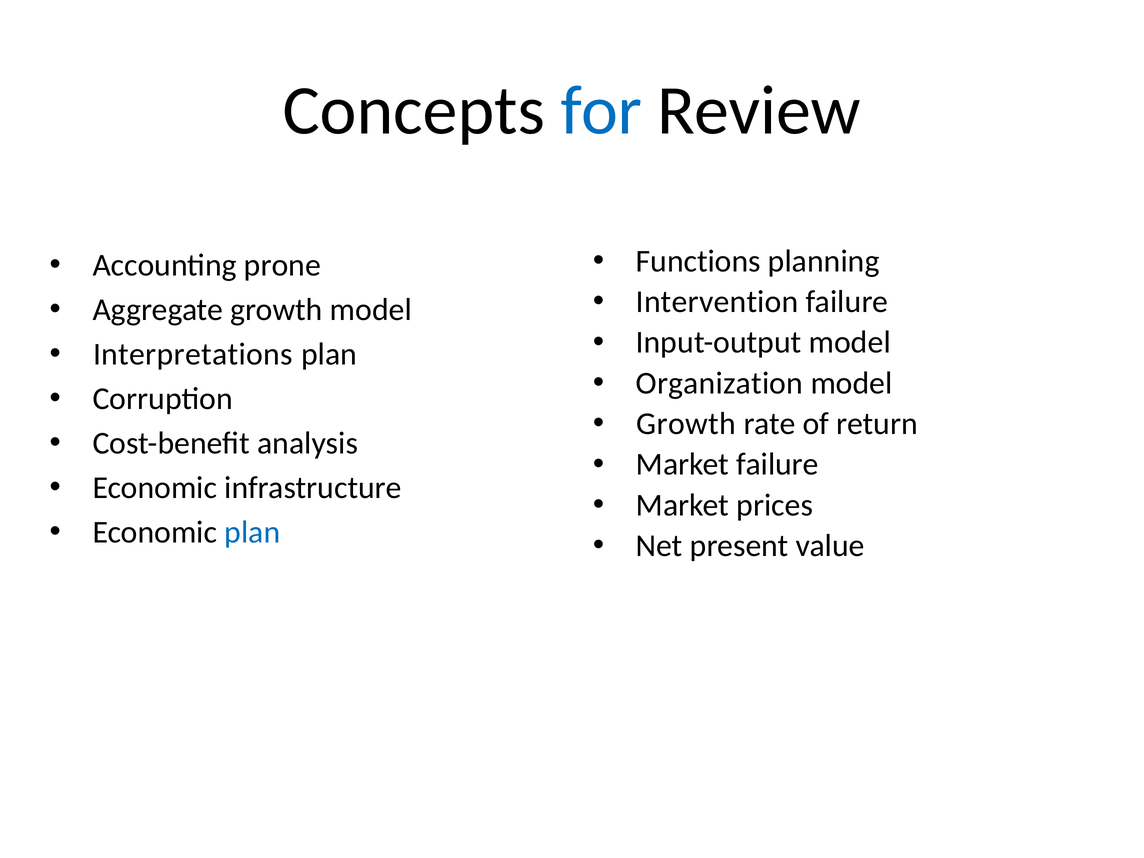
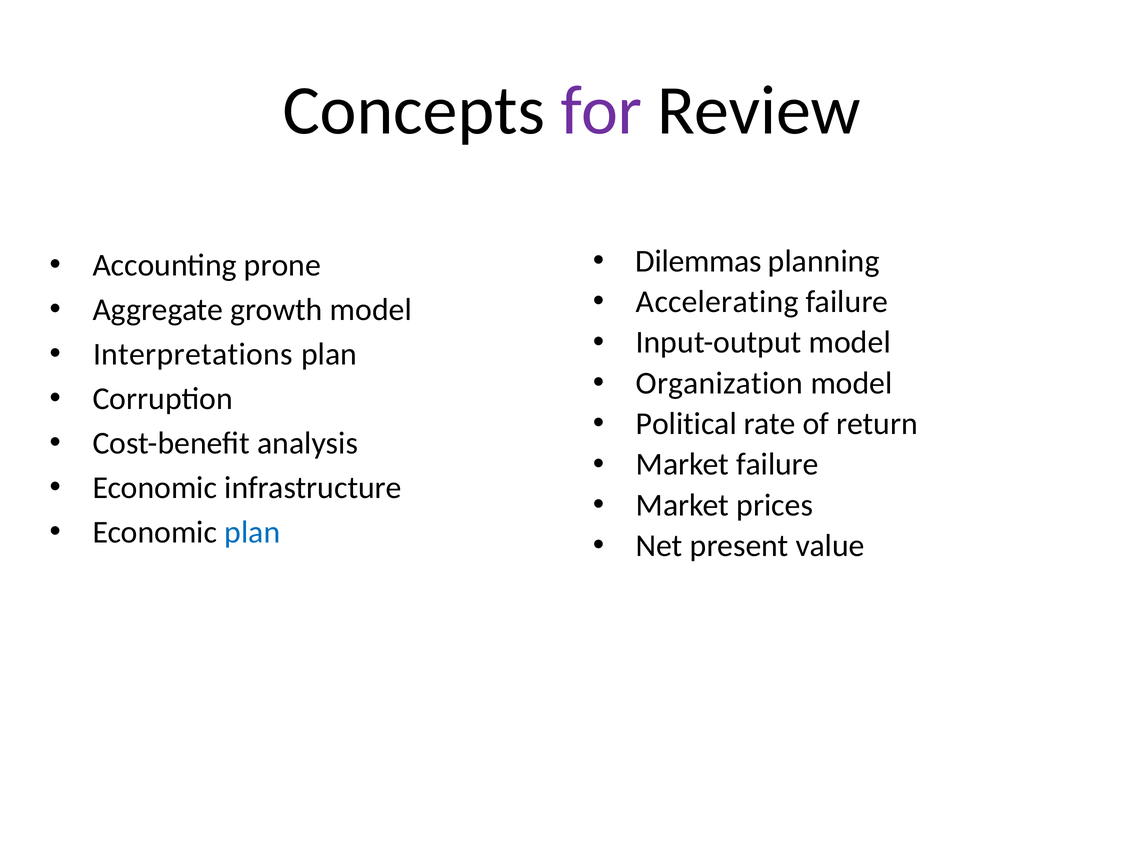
for colour: blue -> purple (601, 111)
Functions: Functions -> Dilemmas (698, 261)
Intervention: Intervention -> Accelerating (717, 302)
Growth: Growth -> Political (686, 424)
